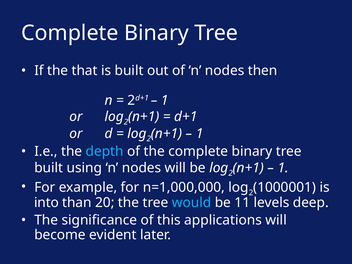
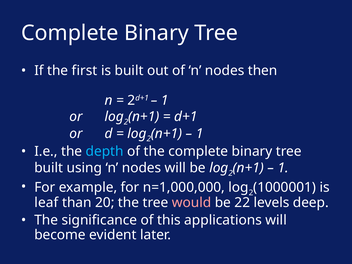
that: that -> first (85, 71)
into: into -> leaf (46, 203)
would colour: light blue -> pink (192, 203)
11: 11 -> 22 (242, 203)
